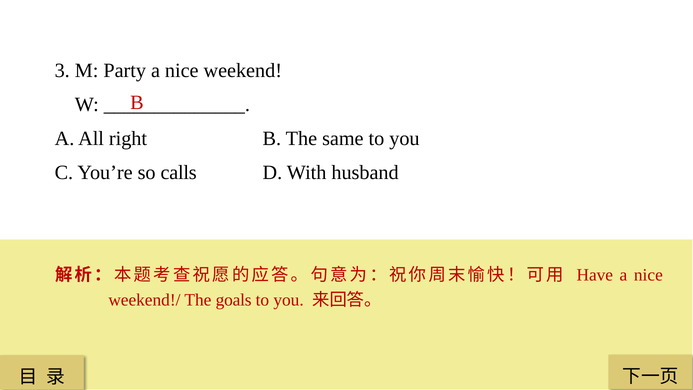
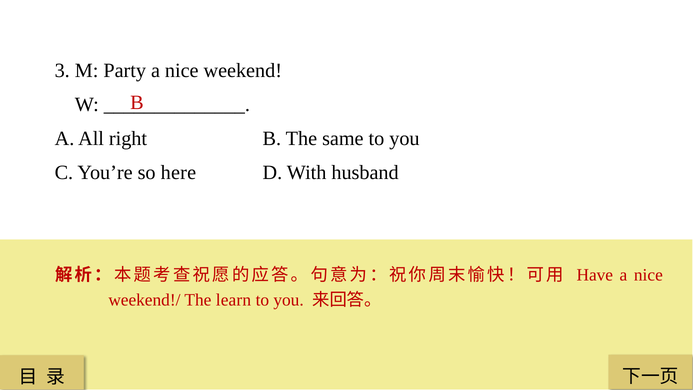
calls: calls -> here (178, 172)
goals: goals -> learn (233, 300)
